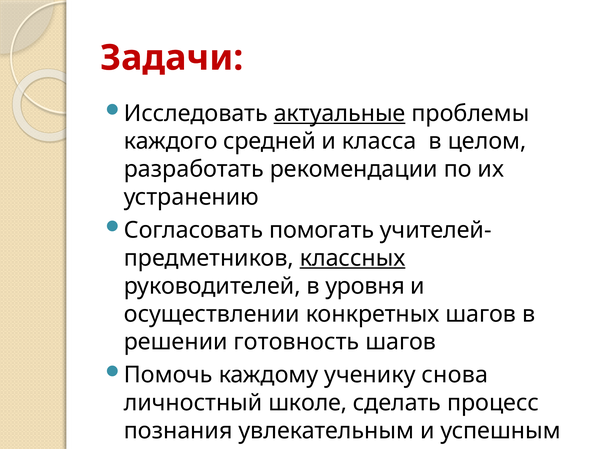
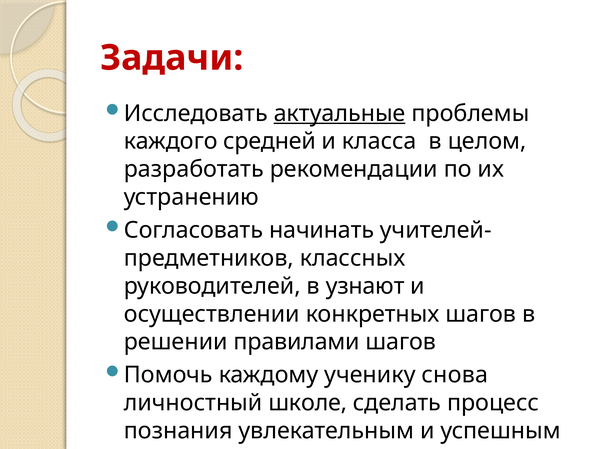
помогать: помогать -> начинать (322, 230)
классных underline: present -> none (353, 258)
уровня: уровня -> узнают (365, 286)
готовность: готовность -> правилами (297, 342)
